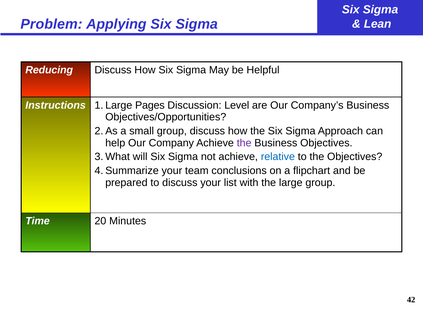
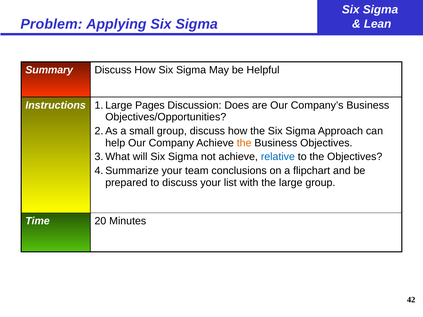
Reducing: Reducing -> Summary (49, 70)
Level: Level -> Does (237, 105)
the colour: purple -> orange (244, 143)
